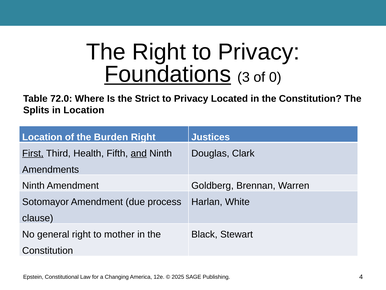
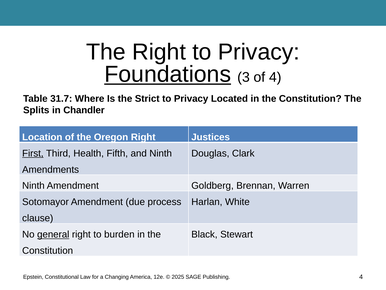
of 0: 0 -> 4 (275, 77)
72.0: 72.0 -> 31.7 (61, 98)
in Location: Location -> Chandler (84, 110)
Burden: Burden -> Oregon (111, 137)
and underline: present -> none (139, 153)
general underline: none -> present (53, 234)
mother: mother -> burden (119, 234)
